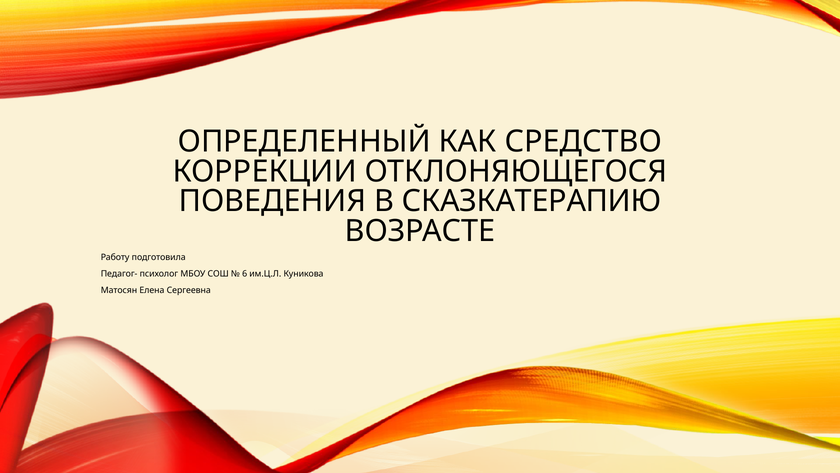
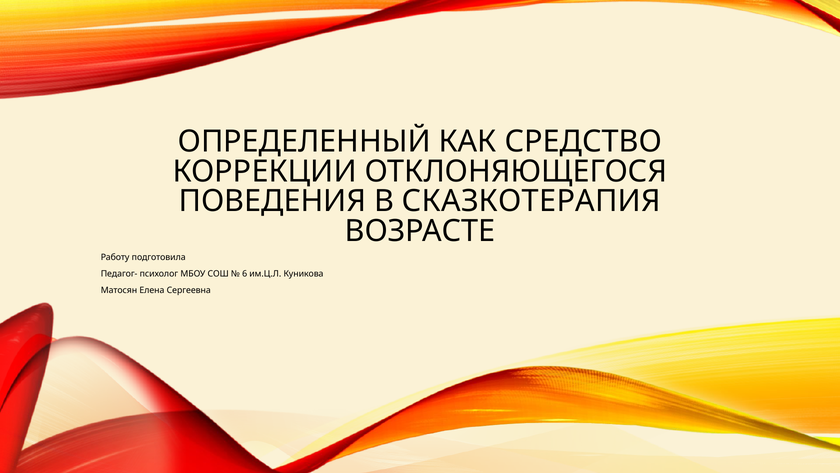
СКАЗКАТЕРАПИЮ: СКАЗКАТЕРАПИЮ -> СКАЗКОТЕРАПИЯ (531, 201)
